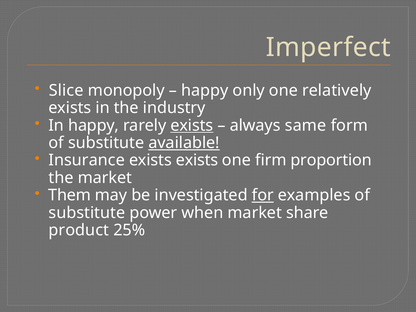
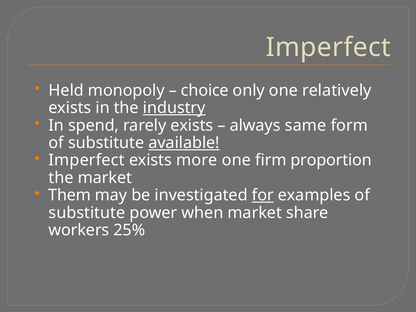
Slice: Slice -> Held (66, 90)
happy: happy -> choice (205, 90)
industry underline: none -> present (174, 108)
In happy: happy -> spend (94, 125)
exists underline: present -> none (192, 125)
Insurance: Insurance -> Imperfect (87, 160)
exists exists: exists -> more (197, 160)
product: product -> workers (79, 230)
